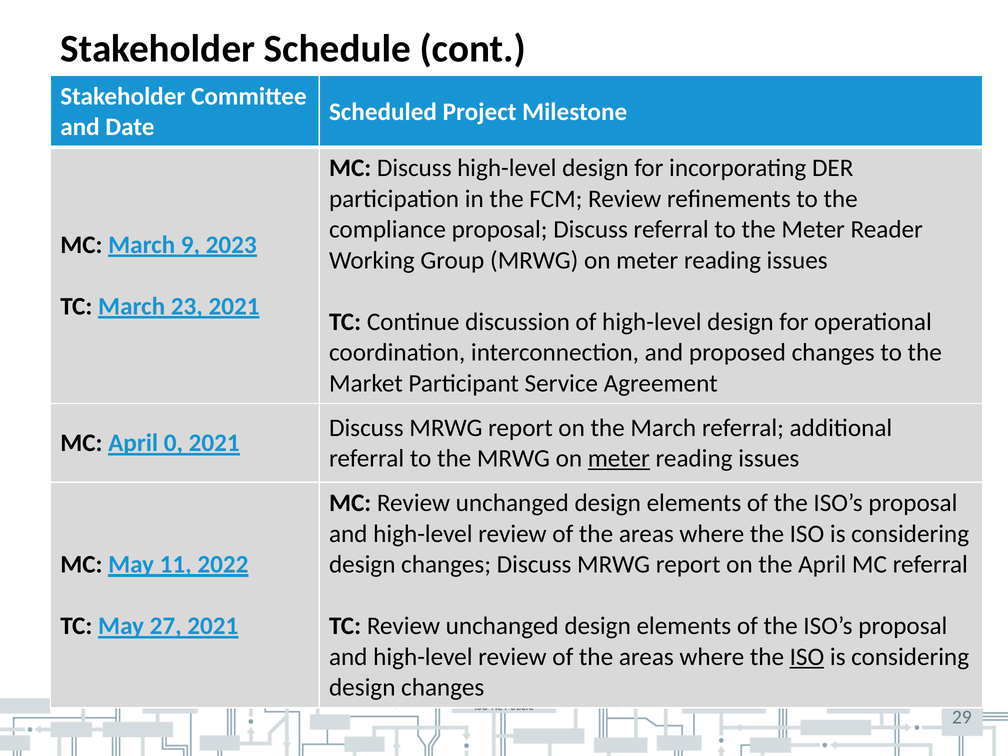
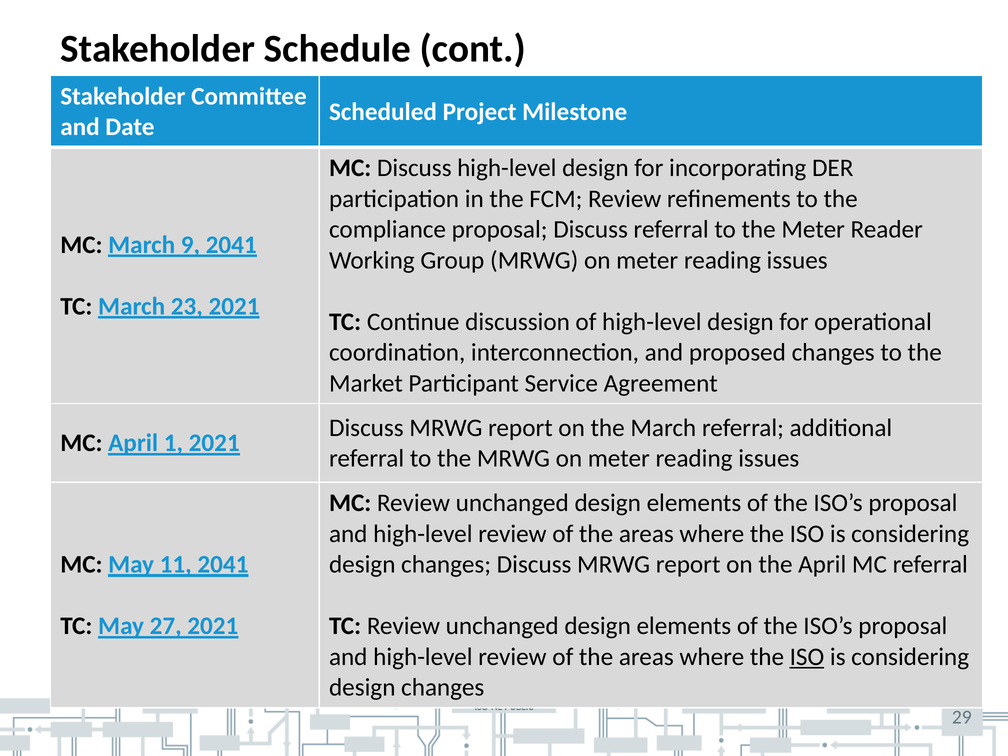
9 2023: 2023 -> 2041 (231, 245)
0: 0 -> 1 (173, 443)
meter underline: present -> none (619, 459)
11 2022: 2022 -> 2041 (223, 565)
